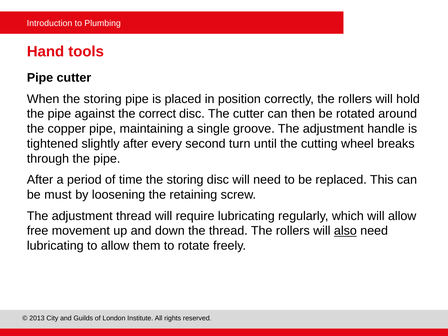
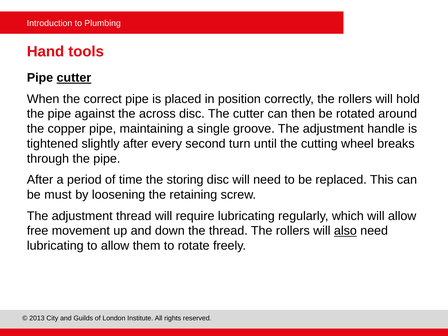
cutter underline: none -> present (74, 78)
When the storing: storing -> correct (103, 99)
correct: correct -> across (157, 114)
